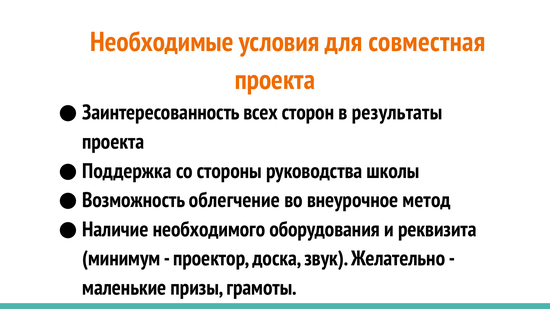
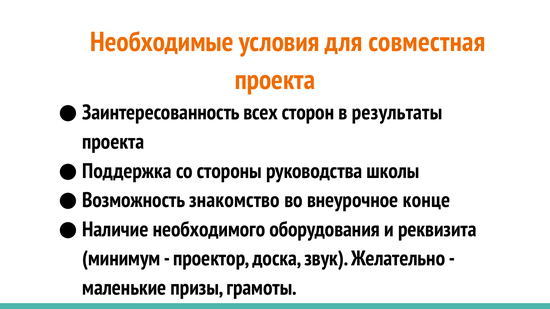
облегчение: облегчение -> знакомство (234, 200)
метод: метод -> конце (427, 200)
